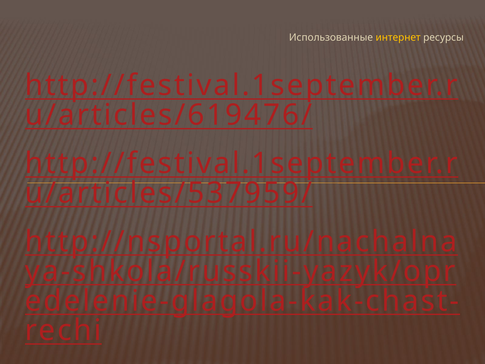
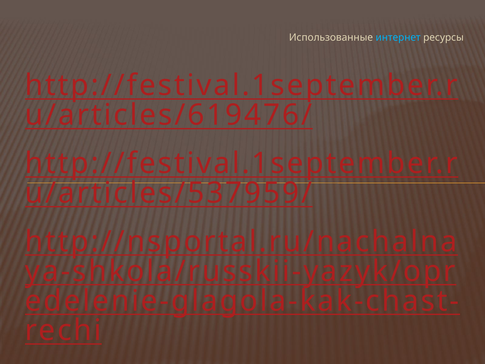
интернет colour: yellow -> light blue (398, 37)
